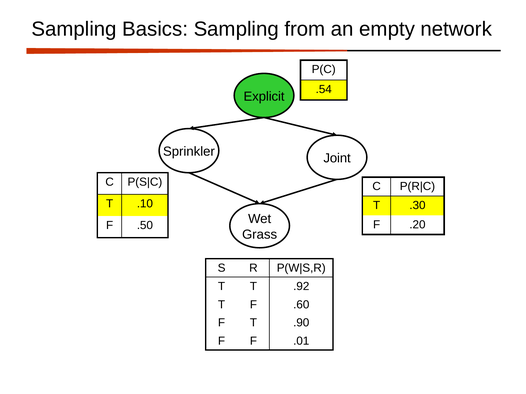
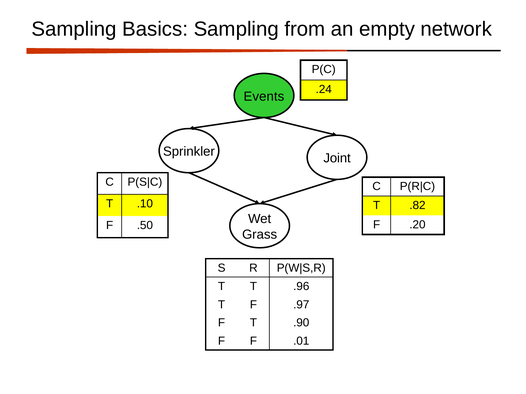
.54: .54 -> .24 (324, 89)
Explicit: Explicit -> Events (264, 96)
.30: .30 -> .82 (417, 206)
.92: .92 -> .96 (301, 287)
.60: .60 -> .97 (301, 305)
